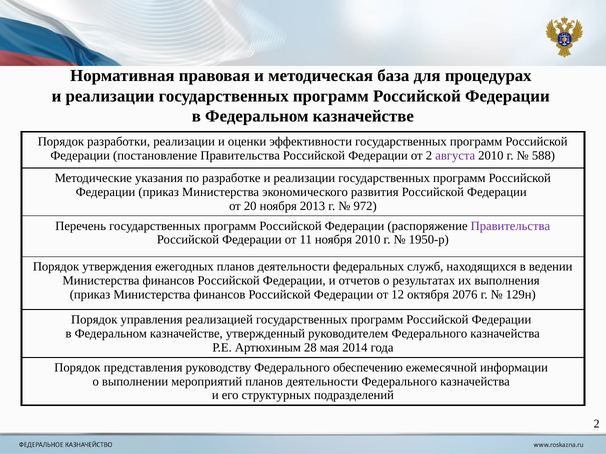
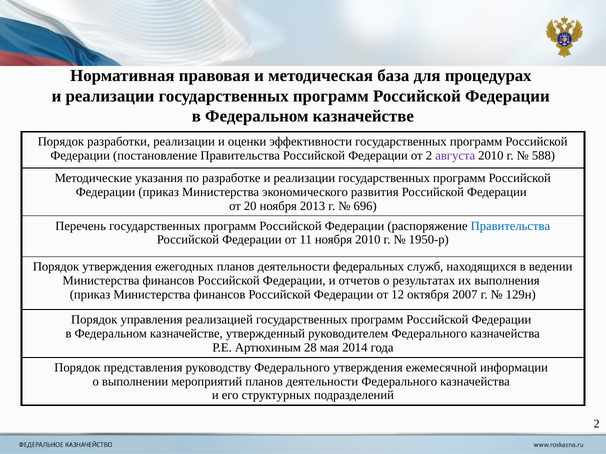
972: 972 -> 696 (365, 206)
Правительства colour: purple -> blue (510, 226)
2076: 2076 -> 2007 (465, 295)
Федерального обеспечению: обеспечению -> утверждения (368, 368)
